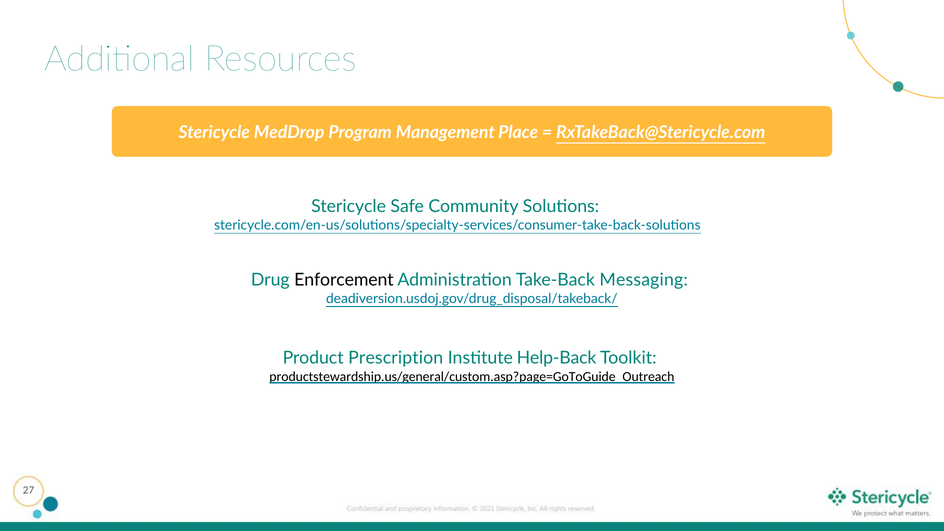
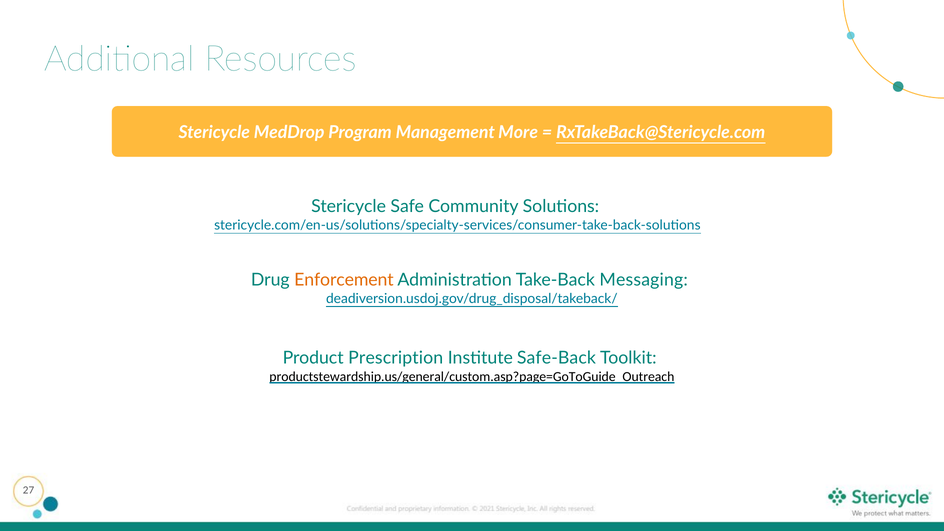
Place: Place -> More (518, 133)
Enforcement colour: black -> orange (344, 280)
Help-Back: Help-Back -> Safe-Back (556, 358)
